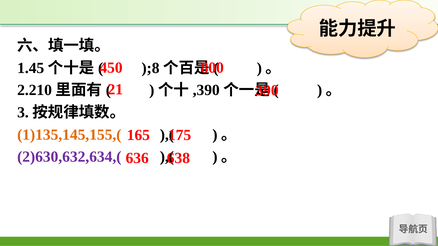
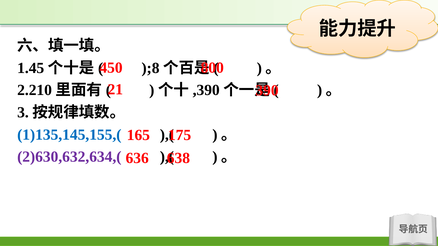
1)135,145,155,( colour: orange -> blue (69, 135)
